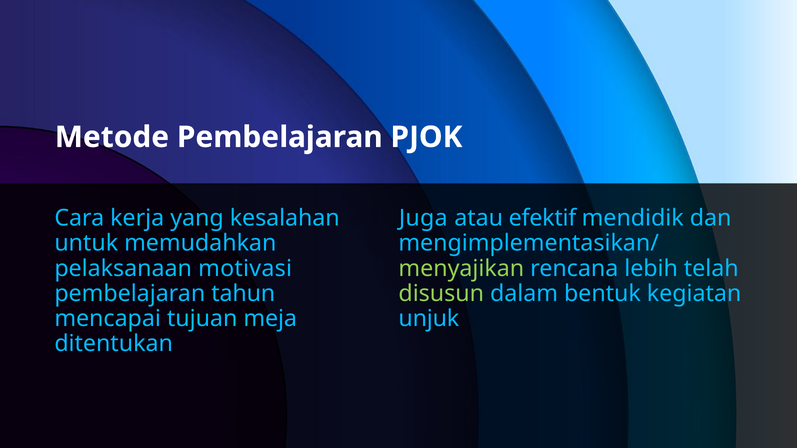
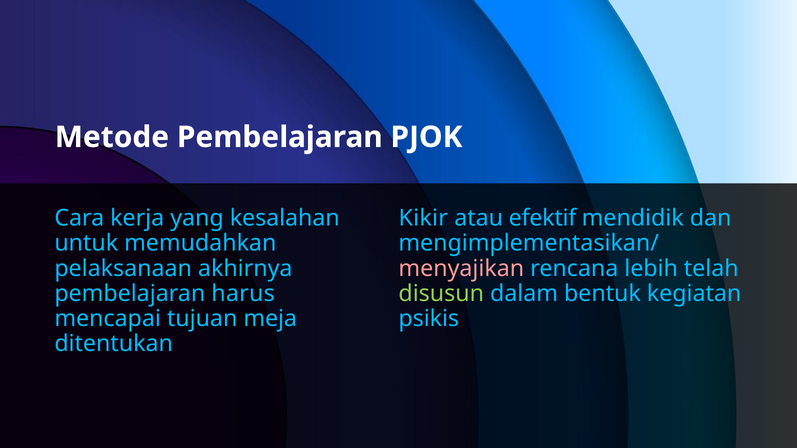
Juga: Juga -> Kikir (423, 218)
motivasi: motivasi -> akhirnya (245, 269)
menyajikan colour: light green -> pink (461, 269)
tahun: tahun -> harus (243, 294)
unjuk: unjuk -> psikis (429, 319)
